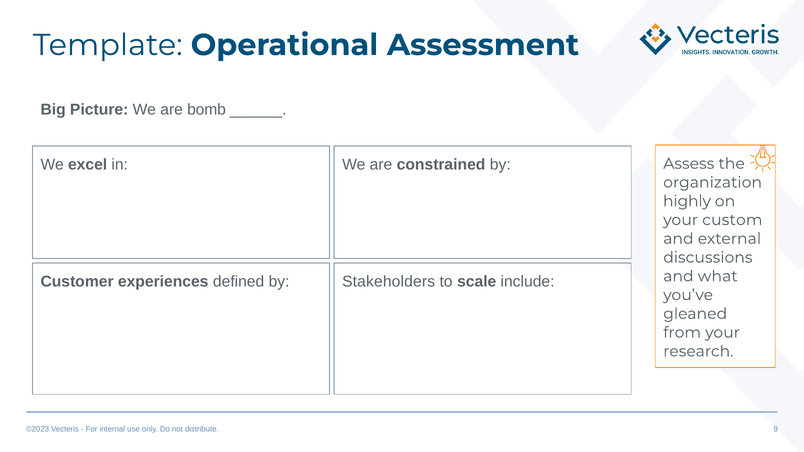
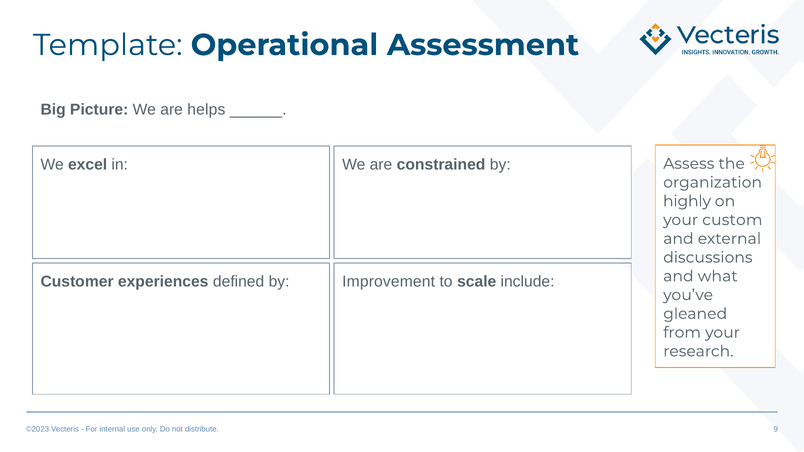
bomb: bomb -> helps (206, 110)
Stakeholders: Stakeholders -> Improvement (389, 282)
